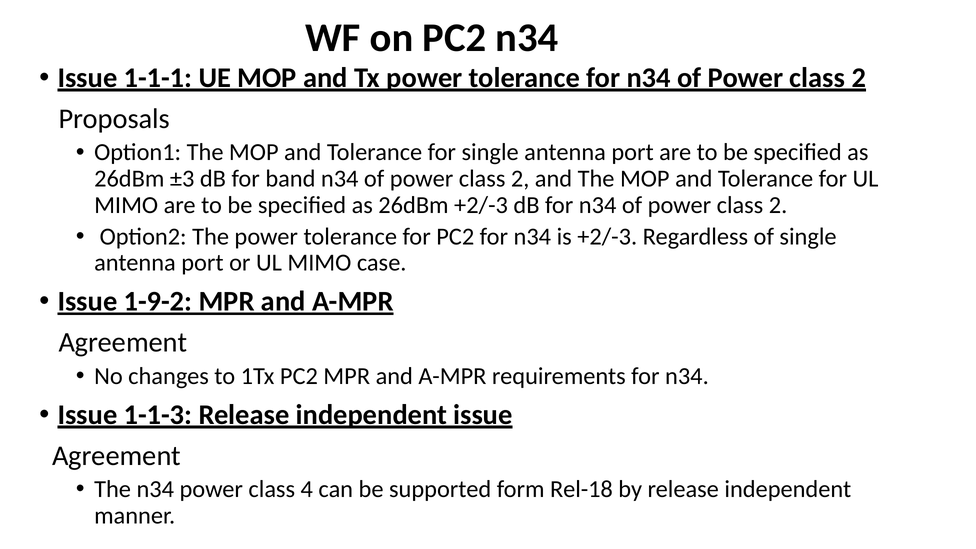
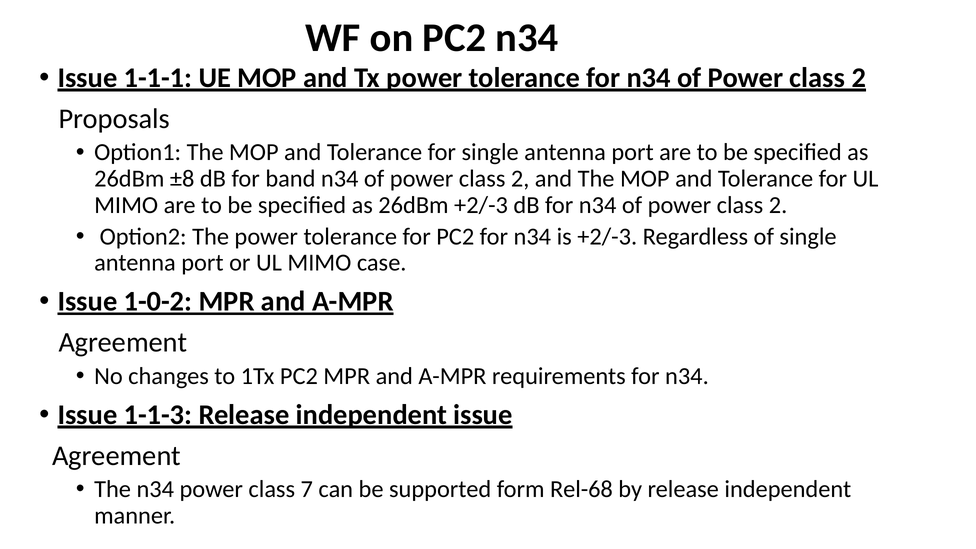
±3: ±3 -> ±8 (182, 179)
1-9-2: 1-9-2 -> 1-0-2 (158, 302)
4: 4 -> 7 (307, 489)
Rel-18: Rel-18 -> Rel-68 (581, 489)
